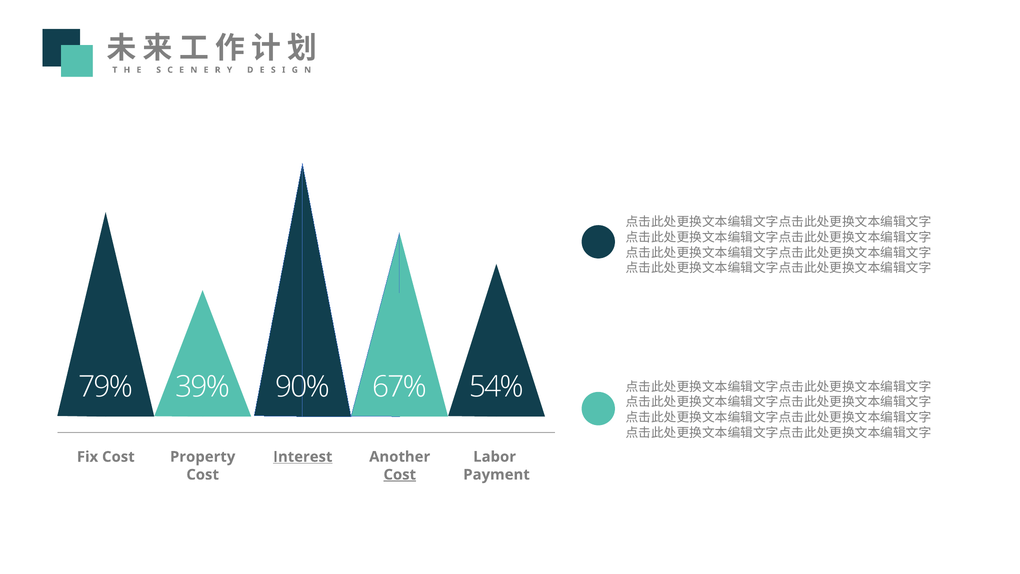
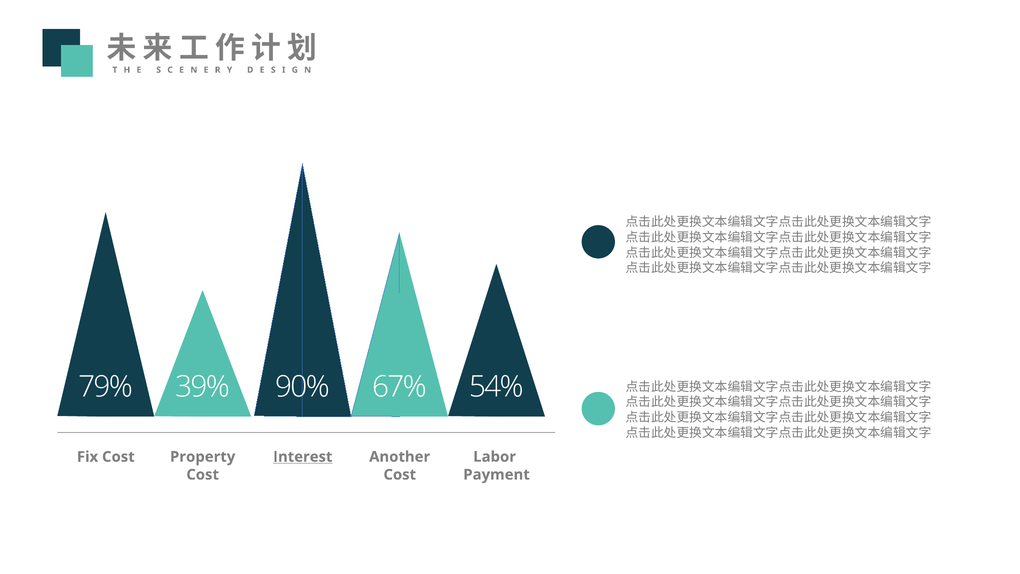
Cost underline: present -> none (400, 474)
